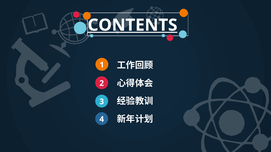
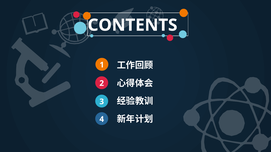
CONTENTS underline: present -> none (132, 25)
